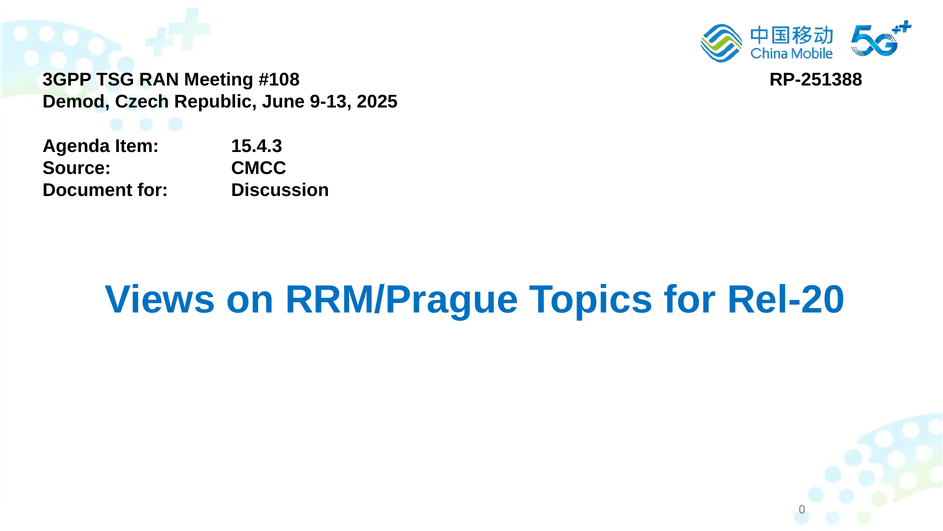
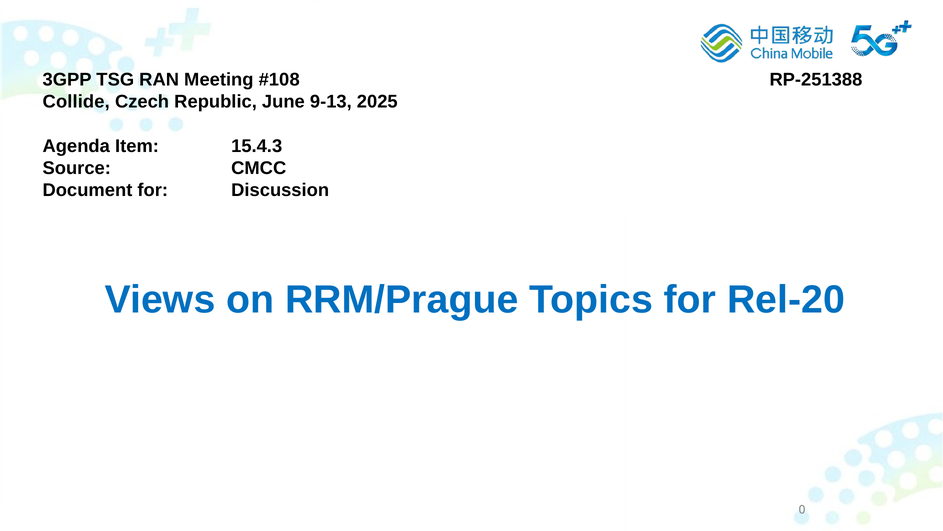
Demod: Demod -> Collide (76, 102)
